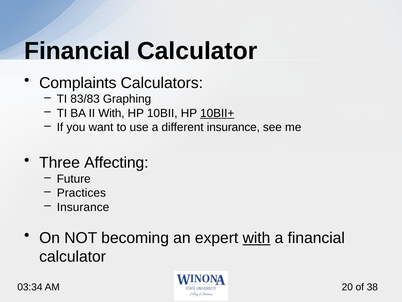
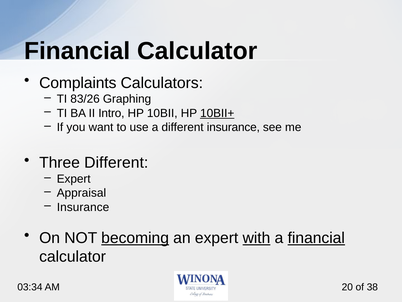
83/83: 83/83 -> 83/26 (85, 99)
II With: With -> Intro (111, 113)
Three Affecting: Affecting -> Different (116, 163)
Future: Future -> Expert (74, 179)
Practices: Practices -> Appraisal (81, 193)
becoming underline: none -> present (135, 238)
financial underline: none -> present (316, 238)
